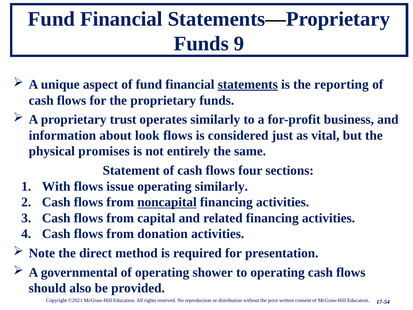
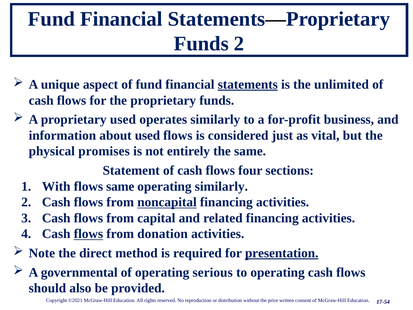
Funds 9: 9 -> 2 (239, 44)
reporting: reporting -> unlimited (341, 84)
proprietary trust: trust -> used (123, 120)
about look: look -> used (147, 135)
flows issue: issue -> same (120, 186)
flows underline: none -> present (88, 234)
presentation underline: none -> present (282, 253)
shower: shower -> serious (213, 272)
